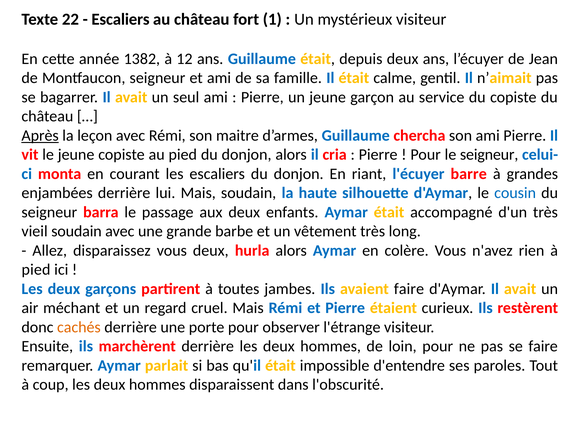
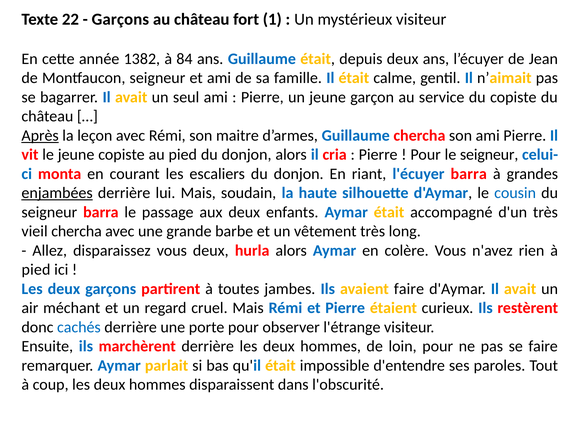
Escaliers: Escaliers -> Garçons (120, 19)
12: 12 -> 84 (184, 59)
l'écuyer barre: barre -> barra (469, 174)
enjambées underline: none -> present (57, 193)
vieil soudain: soudain -> chercha (77, 231)
cachés colour: orange -> blue (79, 327)
